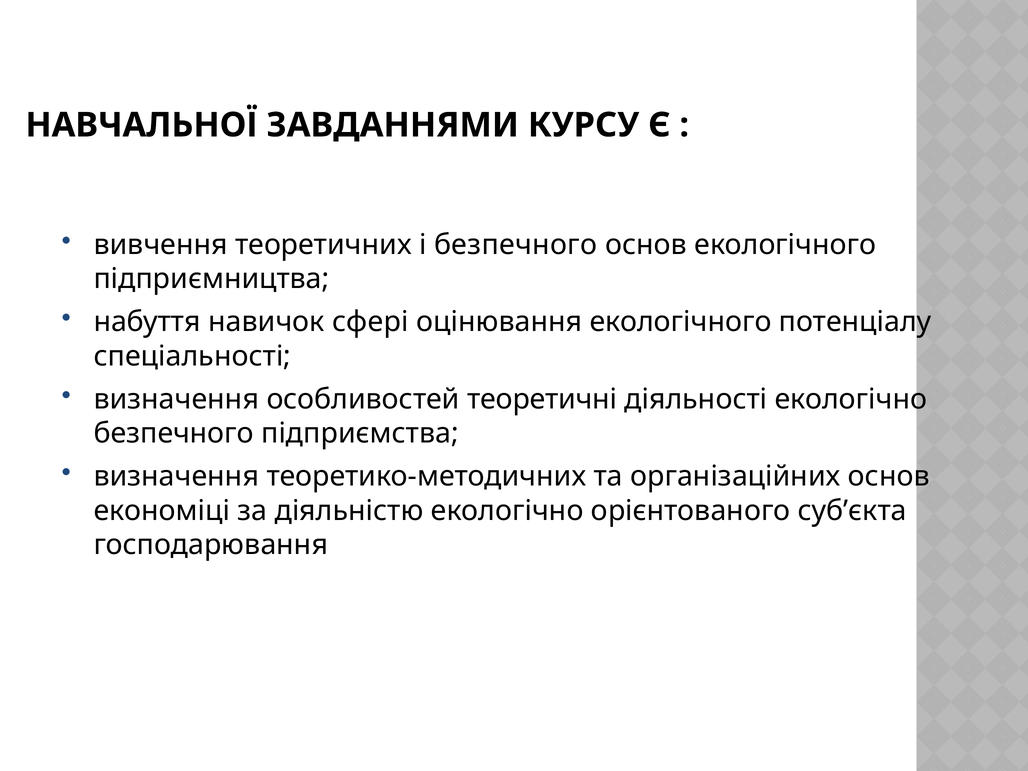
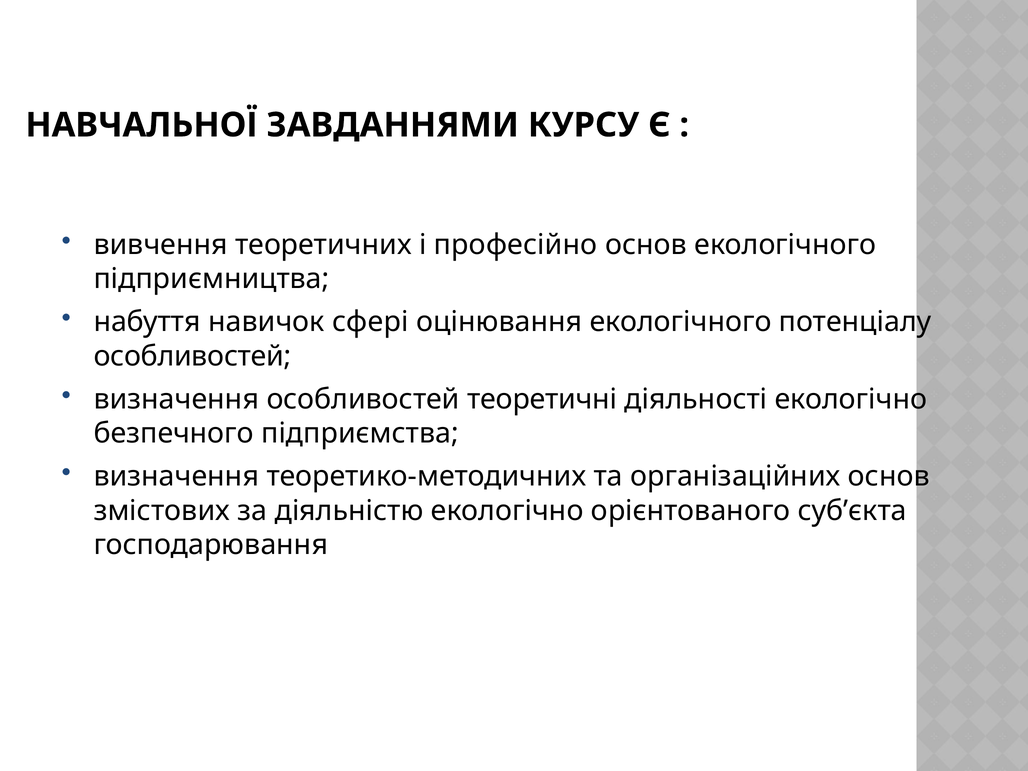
і безпечного: безпечного -> професійно (516, 245)
спеціальності: спеціальності -> особливостей (192, 356)
економіці: економіці -> змістових (162, 511)
